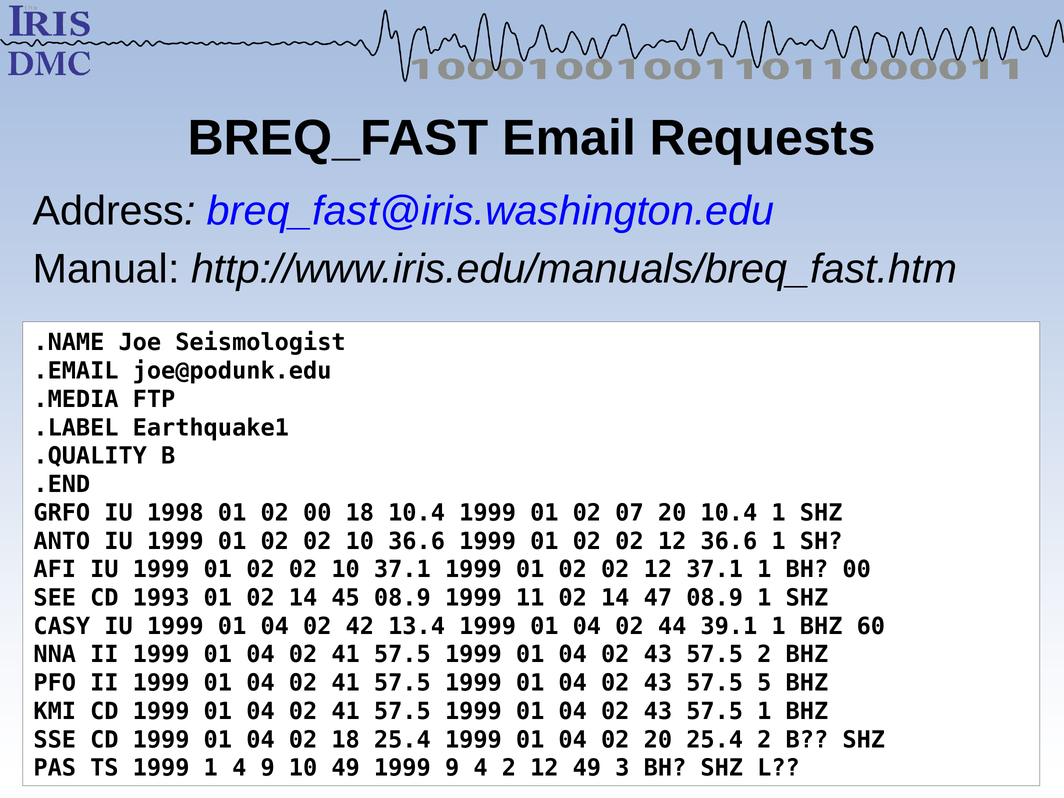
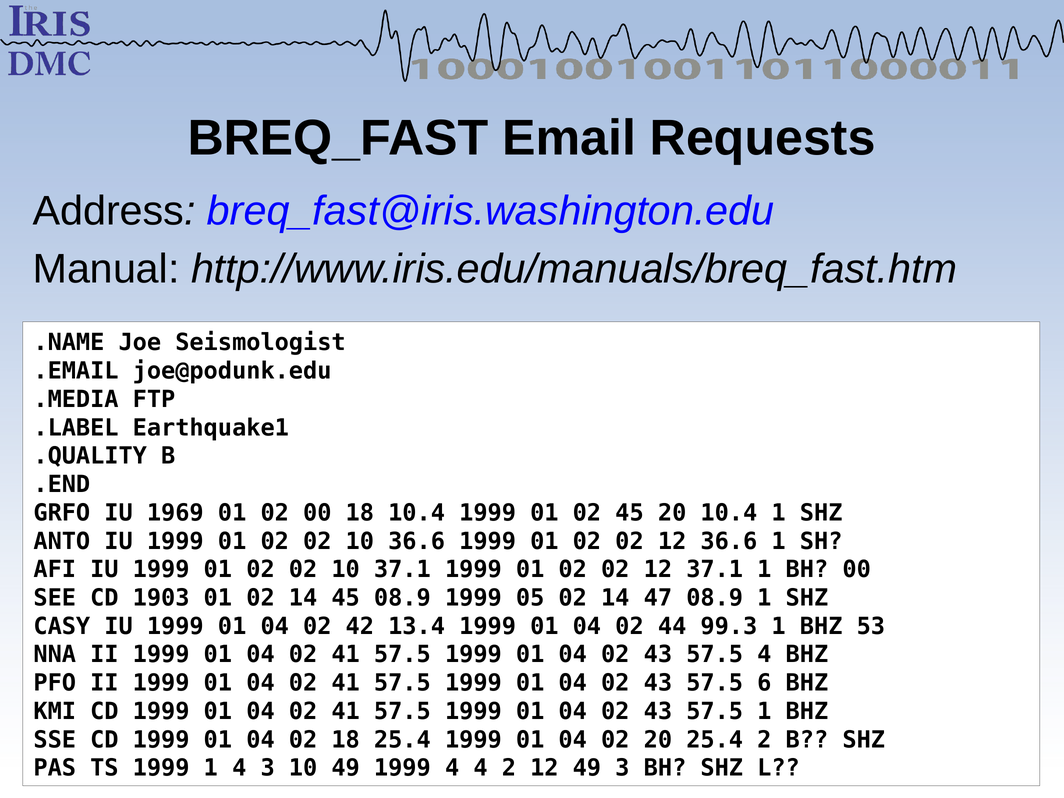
1998: 1998 -> 1969 (175, 513)
02 07: 07 -> 45 (629, 513)
1993: 1993 -> 1903 (161, 598)
11: 11 -> 05 (530, 598)
39.1: 39.1 -> 99.3 (729, 626)
60: 60 -> 53 (871, 626)
57.5 2: 2 -> 4 (764, 655)
5: 5 -> 6 (764, 683)
4 9: 9 -> 3 (268, 768)
1999 9: 9 -> 4 (452, 768)
